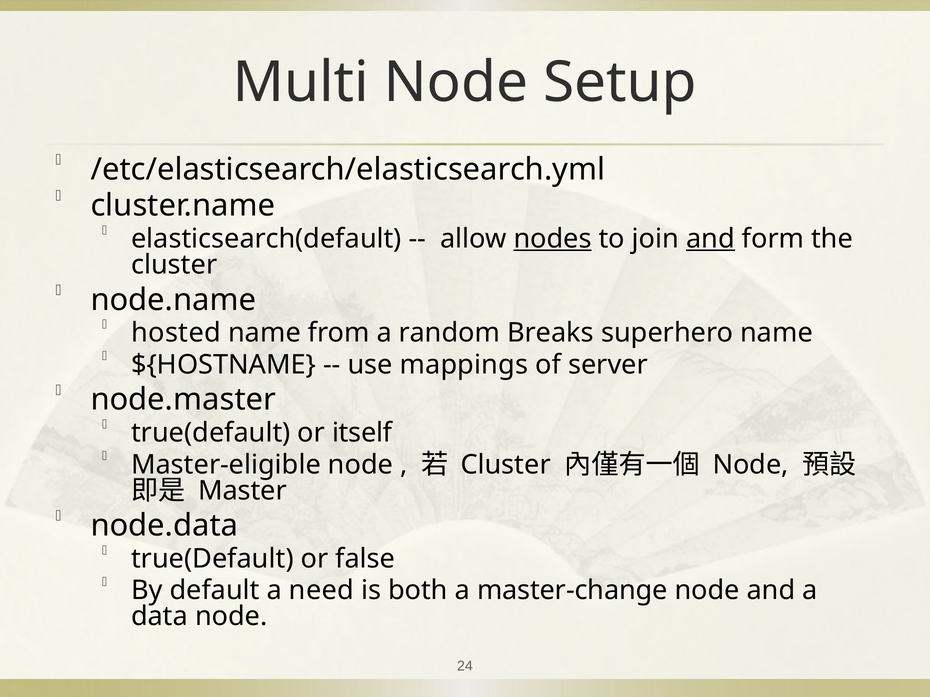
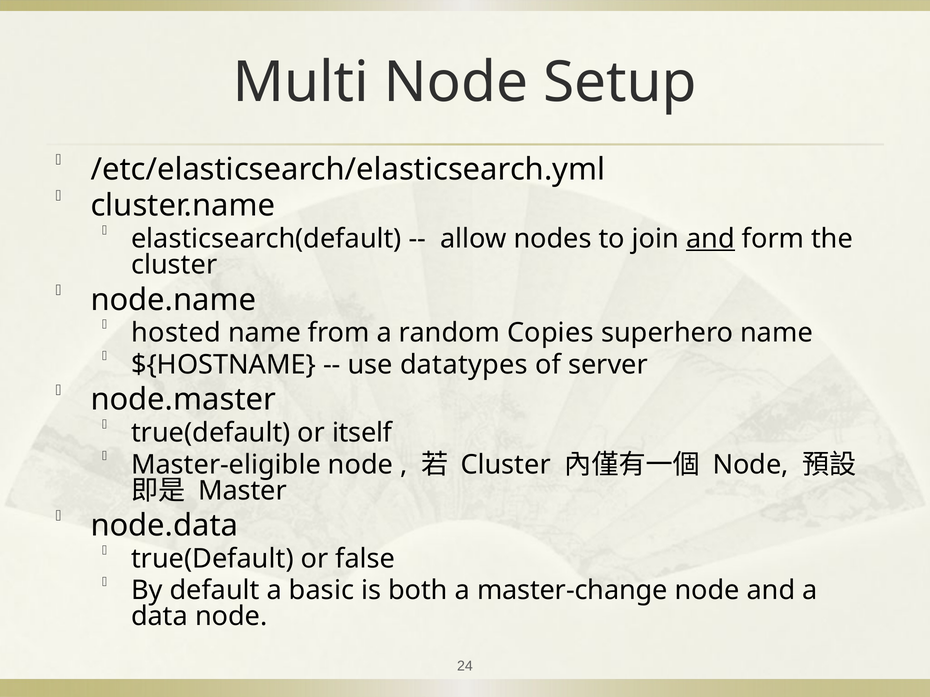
nodes underline: present -> none (553, 239)
Breaks: Breaks -> Copies (550, 333)
mappings: mappings -> datatypes (464, 365)
need: need -> basic (322, 591)
